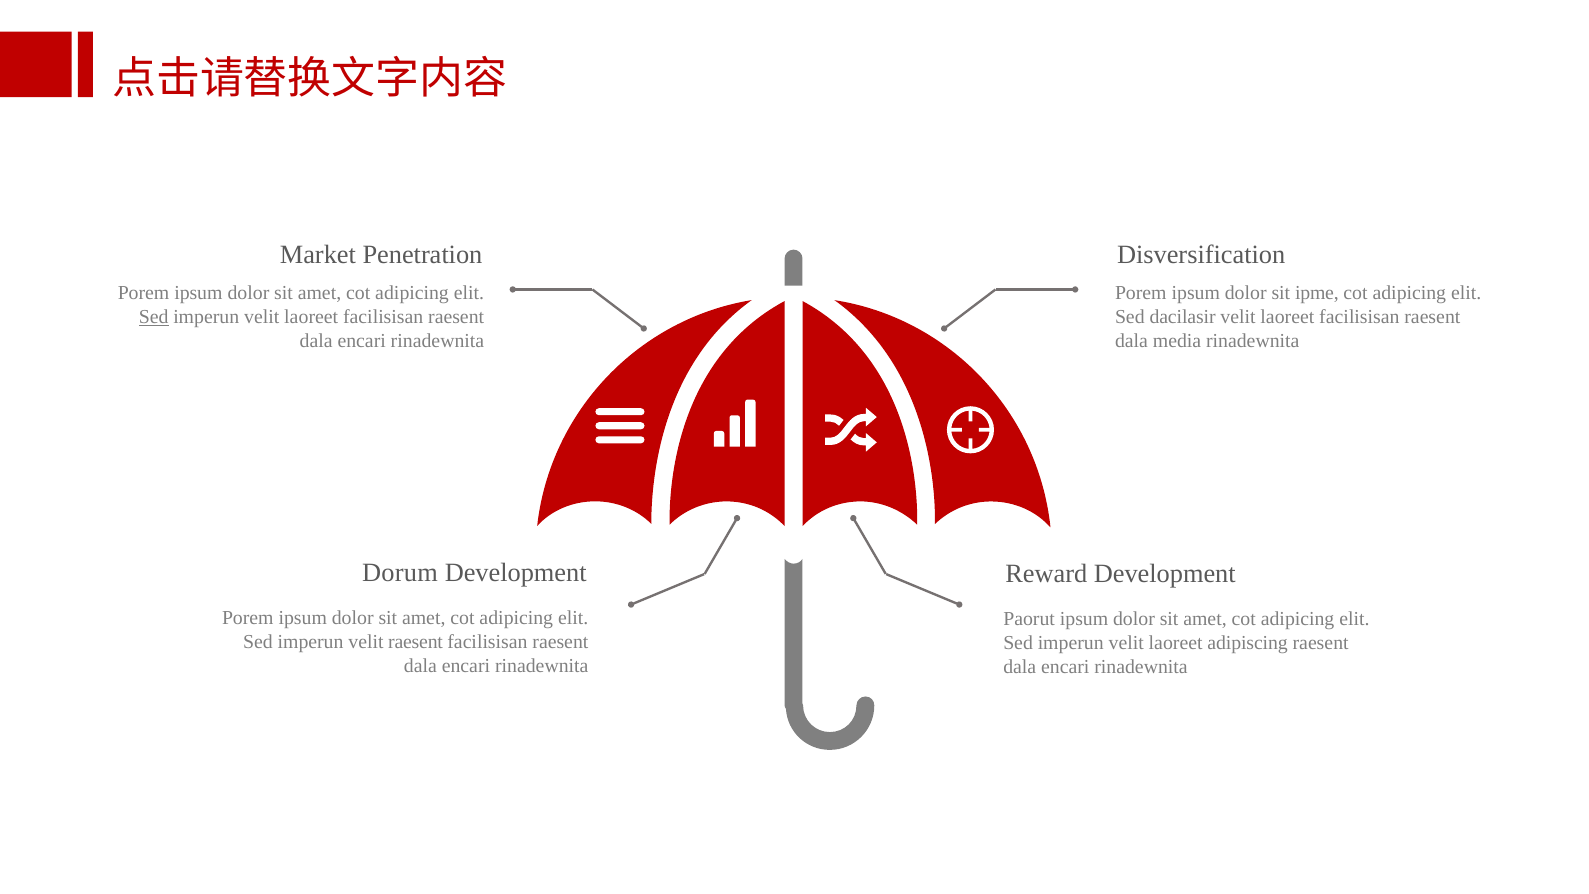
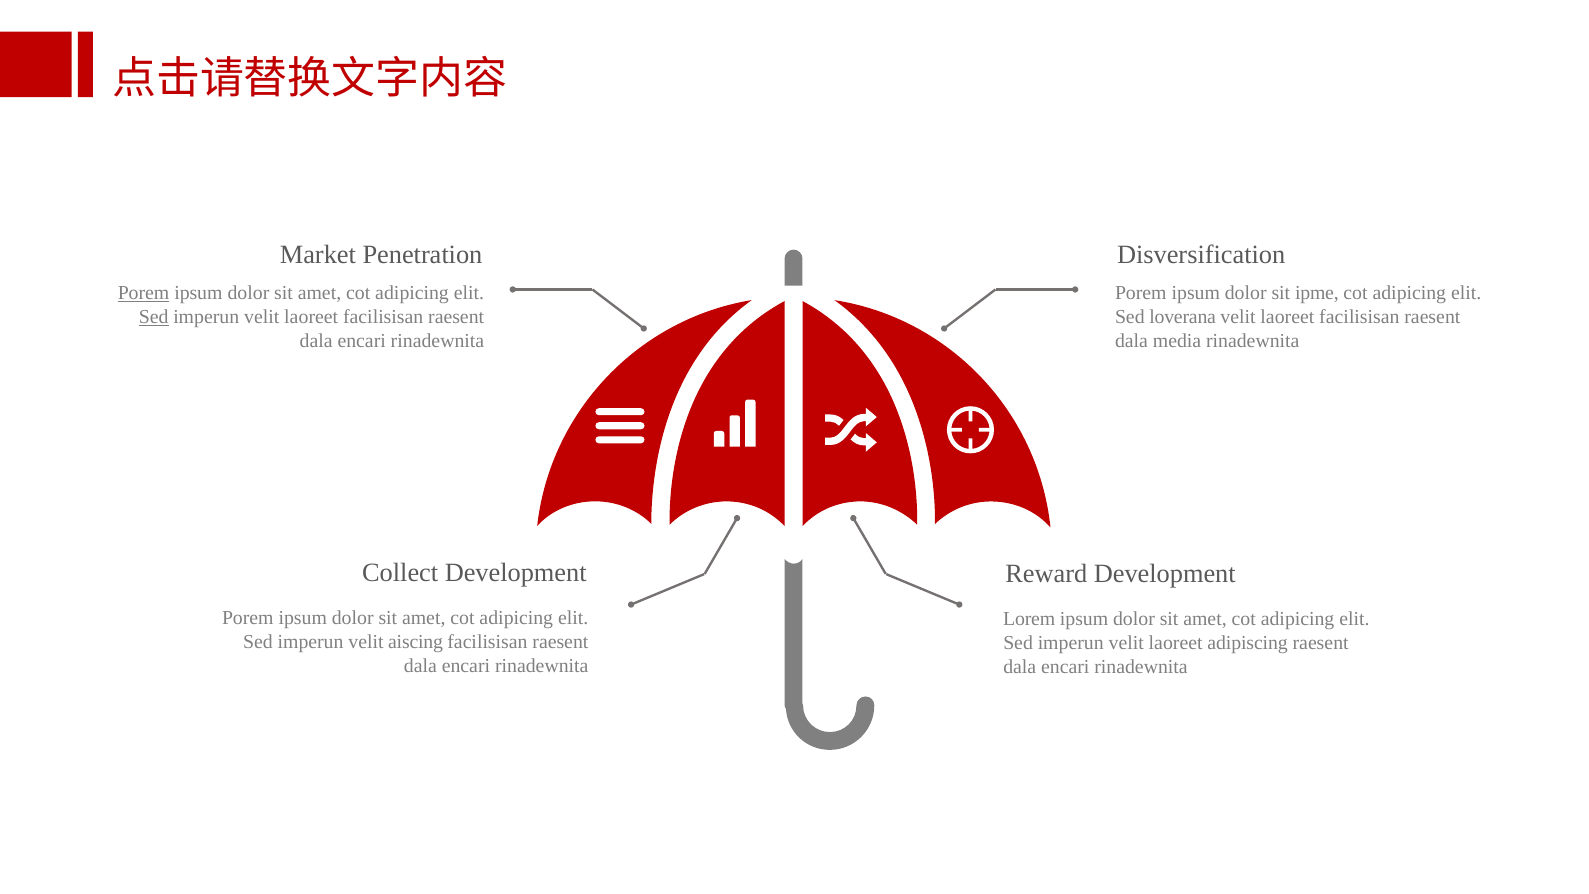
Porem underline: none -> present (144, 293)
dacilasir: dacilasir -> loverana (1183, 317)
Dorum: Dorum -> Collect (400, 573)
Paorut: Paorut -> Lorem (1029, 619)
velit raesent: raesent -> aiscing (416, 642)
